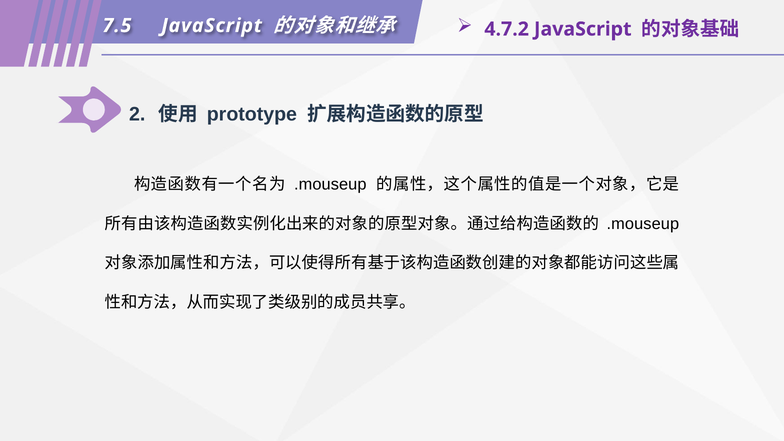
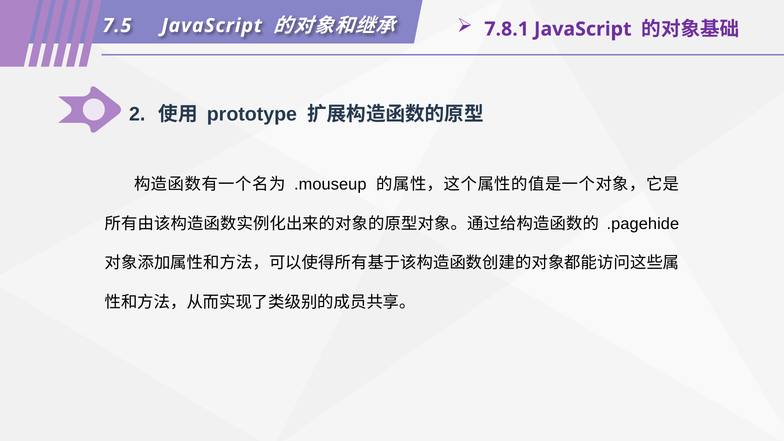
4.7.2: 4.7.2 -> 7.8.1 (507, 29)
.mouseup: .mouseup -> .pagehide (643, 224)
